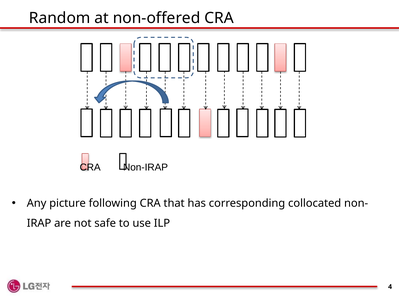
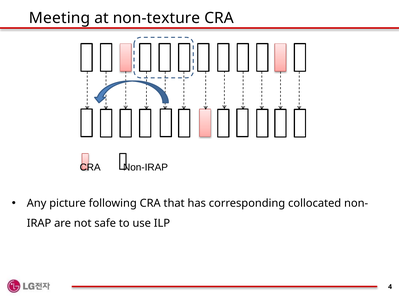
Random: Random -> Meeting (60, 18)
non-offered: non-offered -> non-texture (157, 18)
